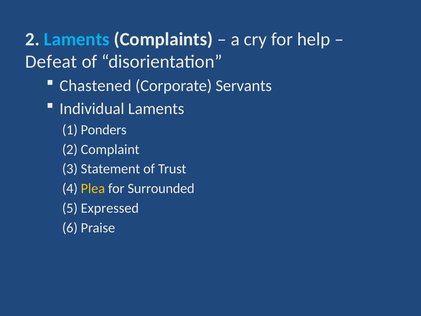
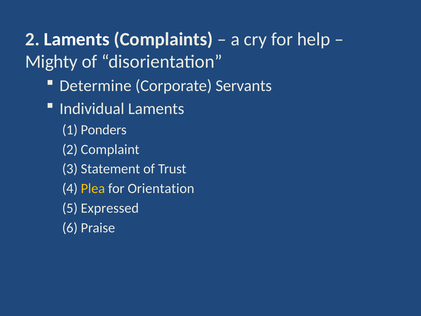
Laments colour: light blue -> white (77, 39)
Defeat: Defeat -> Mighty (51, 62)
Chastened: Chastened -> Determine (95, 86)
Surrounded: Surrounded -> Orientation (161, 189)
